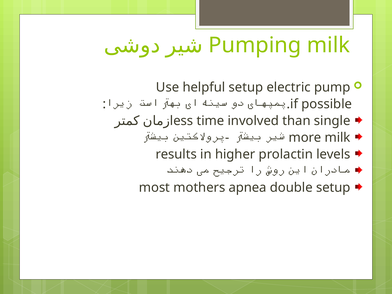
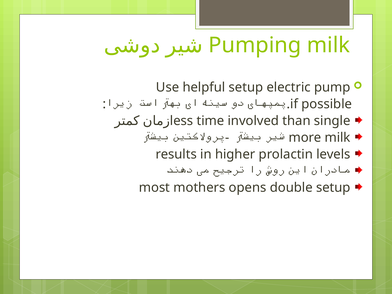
apnea: apnea -> opens (248, 188)
